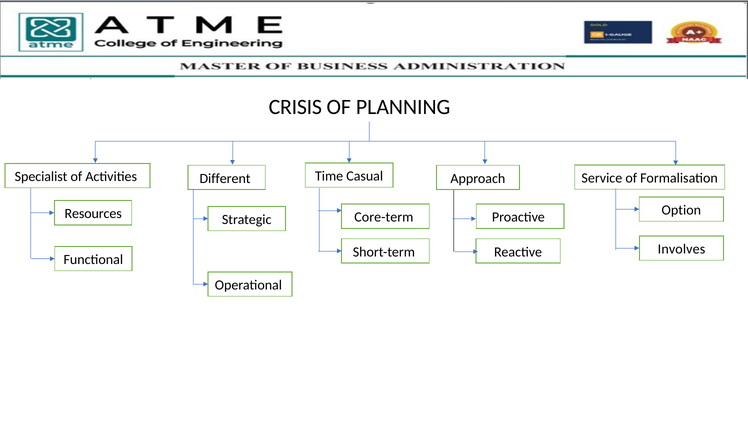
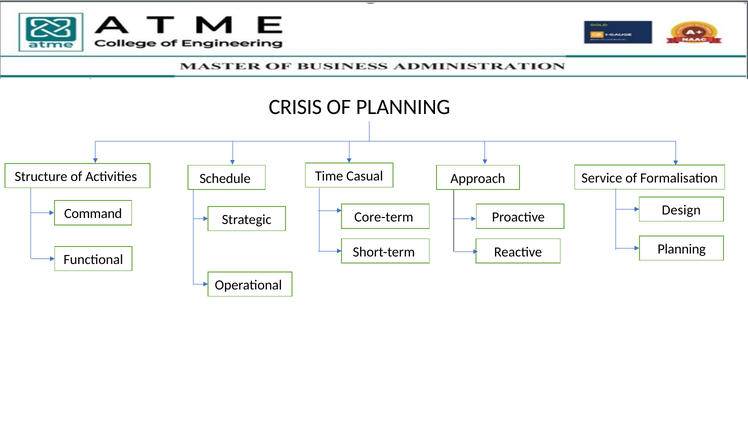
Specialist: Specialist -> Structure (41, 177)
Different: Different -> Schedule (225, 178)
Option: Option -> Design (681, 210)
Resources: Resources -> Command (93, 214)
Reactive Involves: Involves -> Planning (682, 249)
